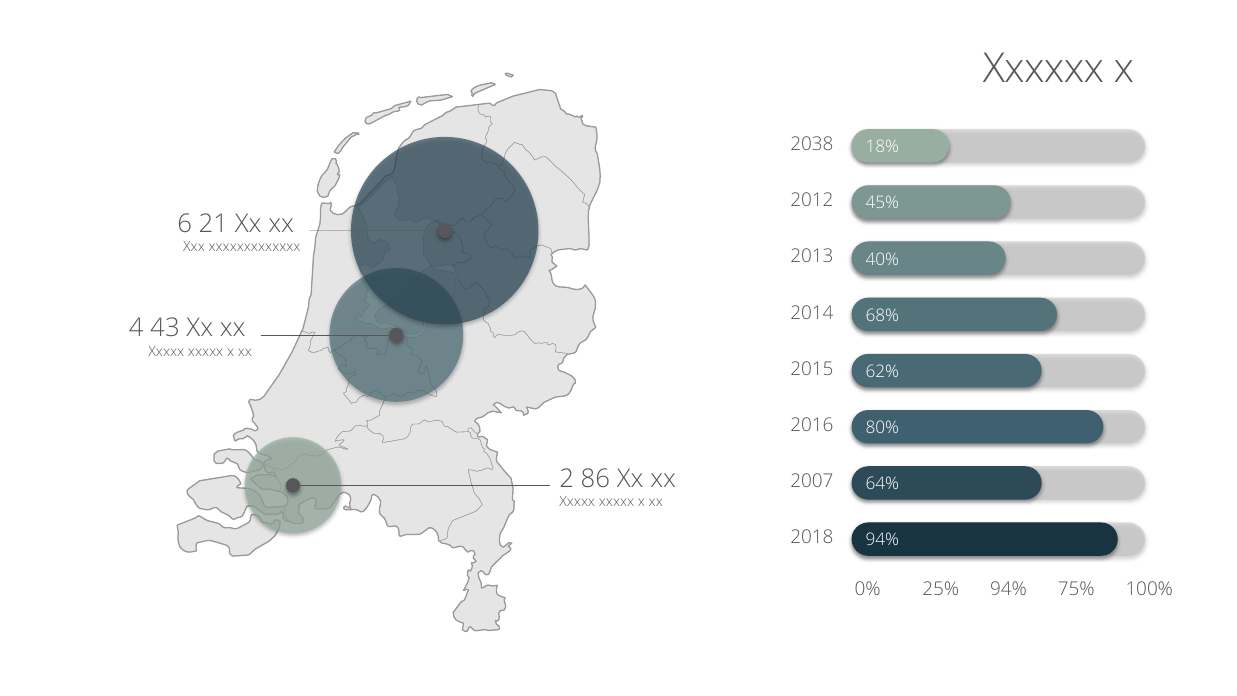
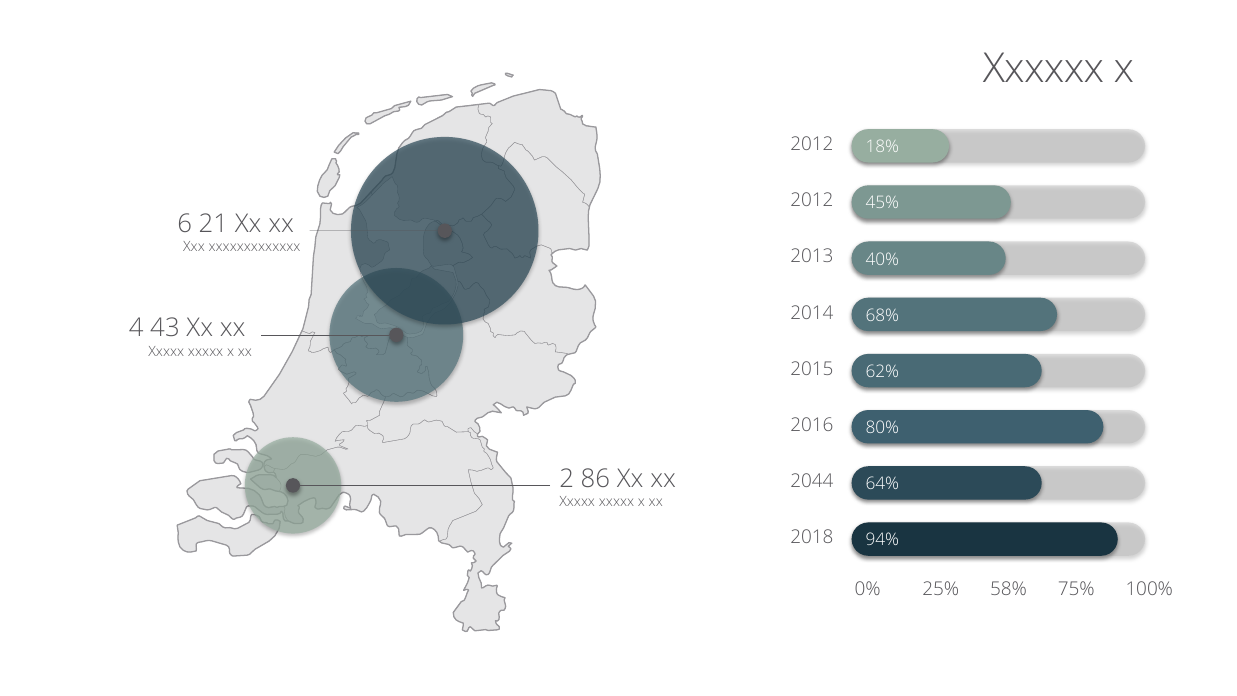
2038: 2038 -> 2012 (812, 144)
2007: 2007 -> 2044 (812, 481)
94%: 94% -> 58% (1009, 589)
